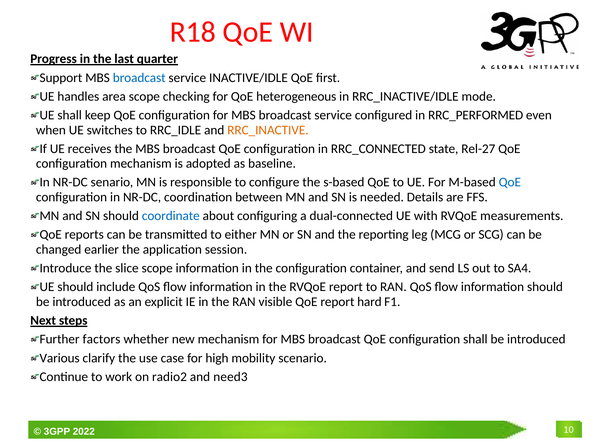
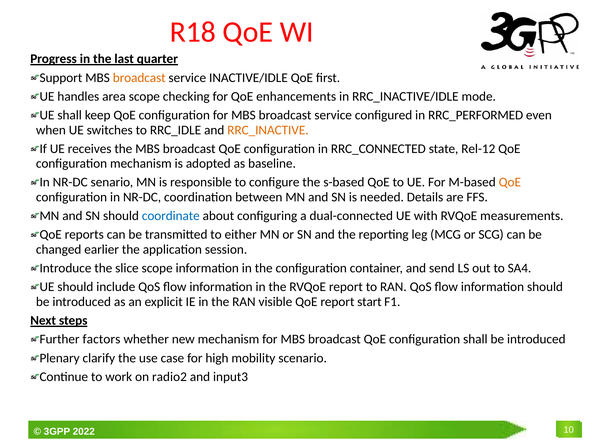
broadcast colour: blue -> orange (139, 78)
heterogeneous: heterogeneous -> enhancements (296, 96)
Rel-27: Rel-27 -> Rel-12 (478, 149)
QoE colour: blue -> orange (510, 182)
hard: hard -> start (369, 302)
Various: Various -> Plenary (60, 358)
need3: need3 -> input3 (231, 377)
